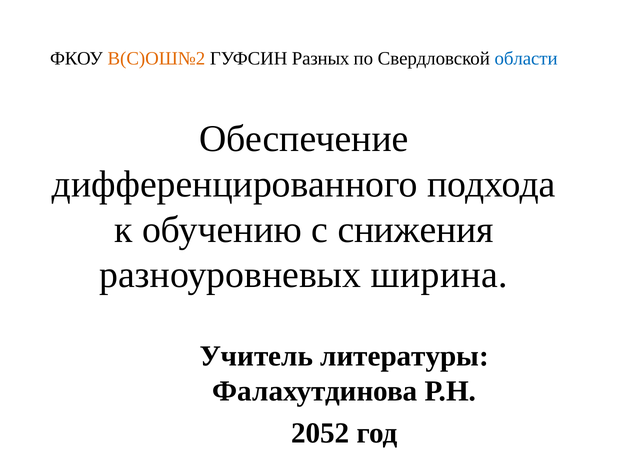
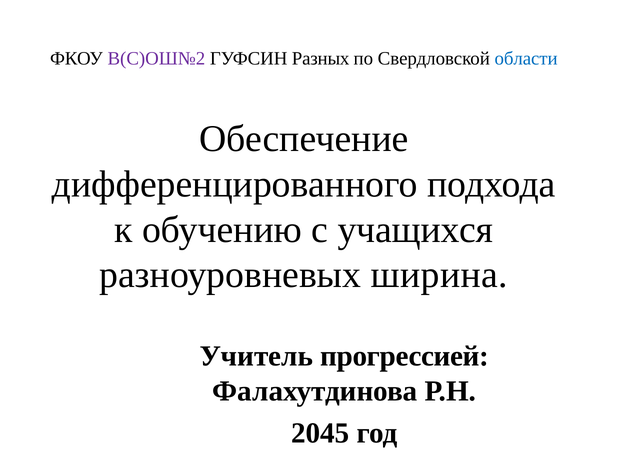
В(С)ОШ№2 colour: orange -> purple (156, 58)
снижения: снижения -> учащихся (415, 230)
литературы: литературы -> прогрессией (405, 357)
2052: 2052 -> 2045 (320, 433)
